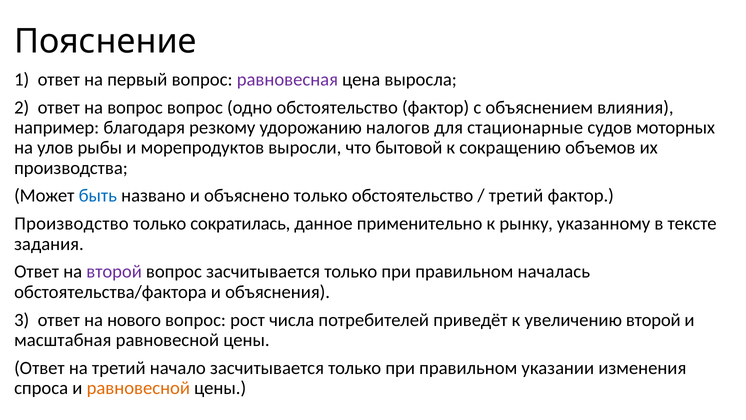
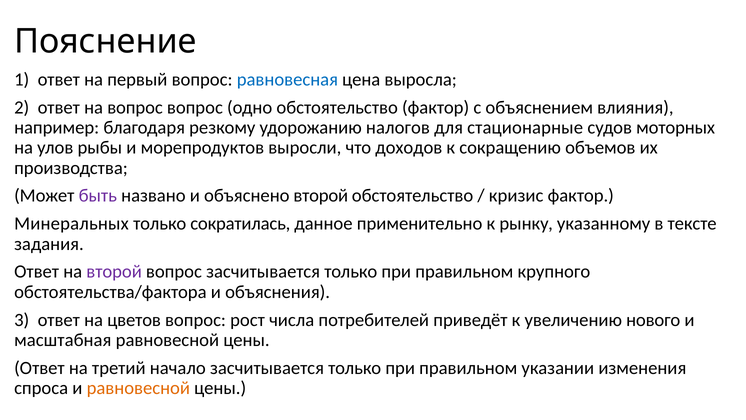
равновесная colour: purple -> blue (287, 79)
бытовой: бытовой -> доходов (409, 148)
быть colour: blue -> purple (98, 196)
объяснено только: только -> второй (321, 196)
третий: третий -> кризис (516, 196)
Производство: Производство -> Минеральных (72, 224)
началась: началась -> крупного (554, 272)
нового: нового -> цветов (134, 320)
увеличению второй: второй -> нового (653, 320)
